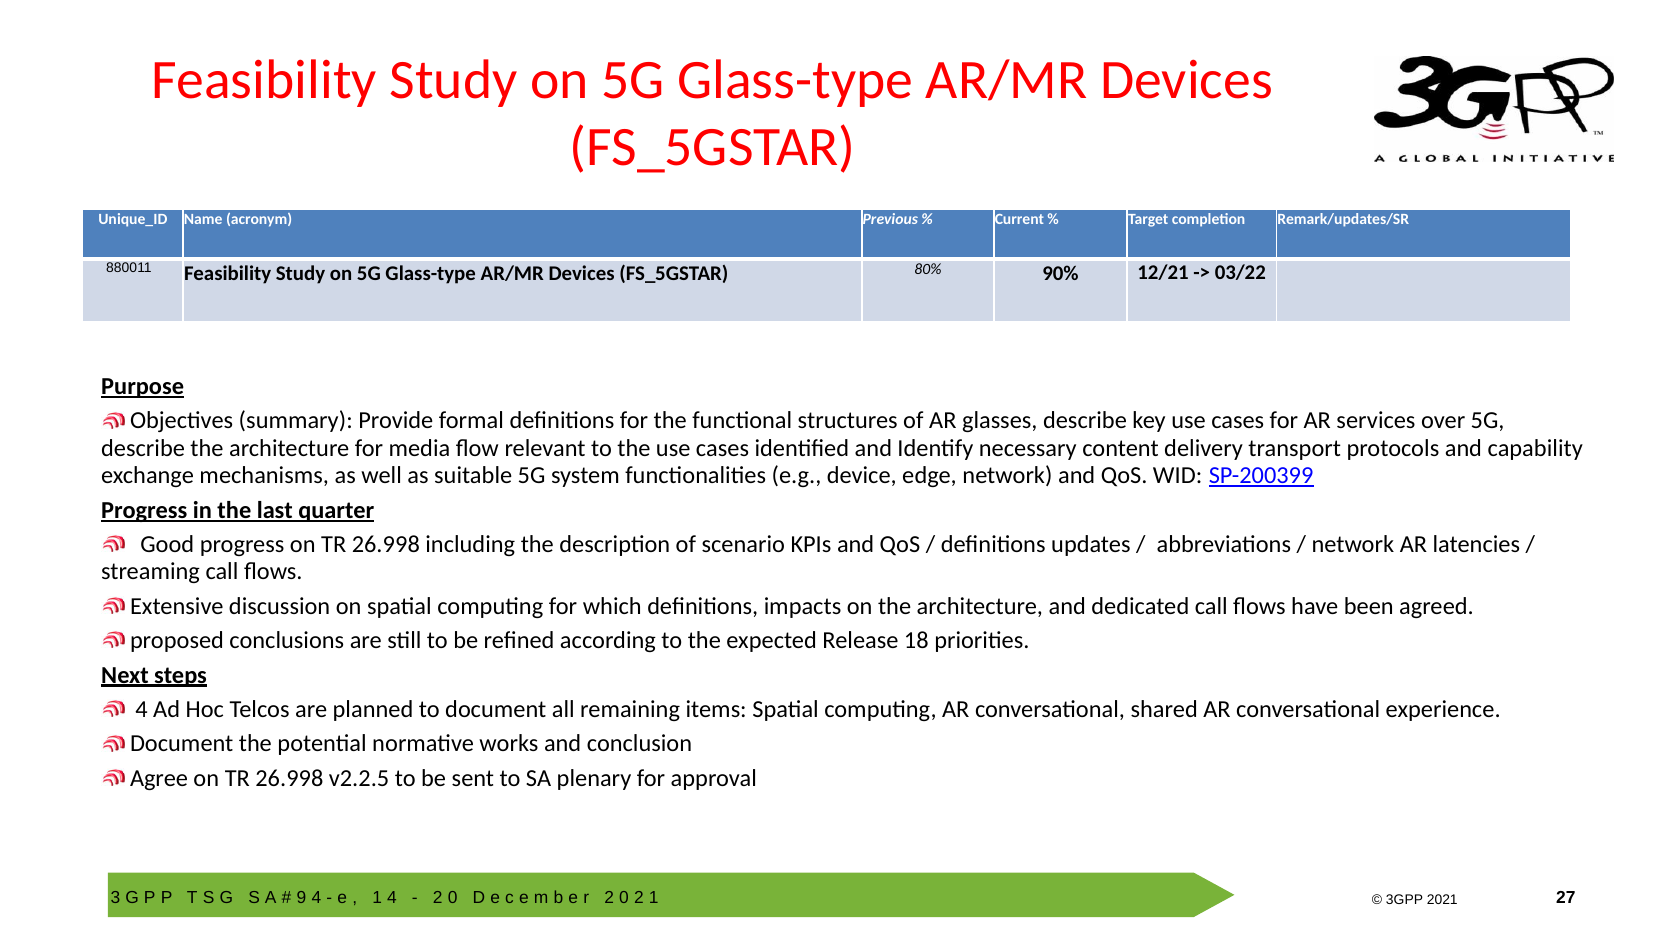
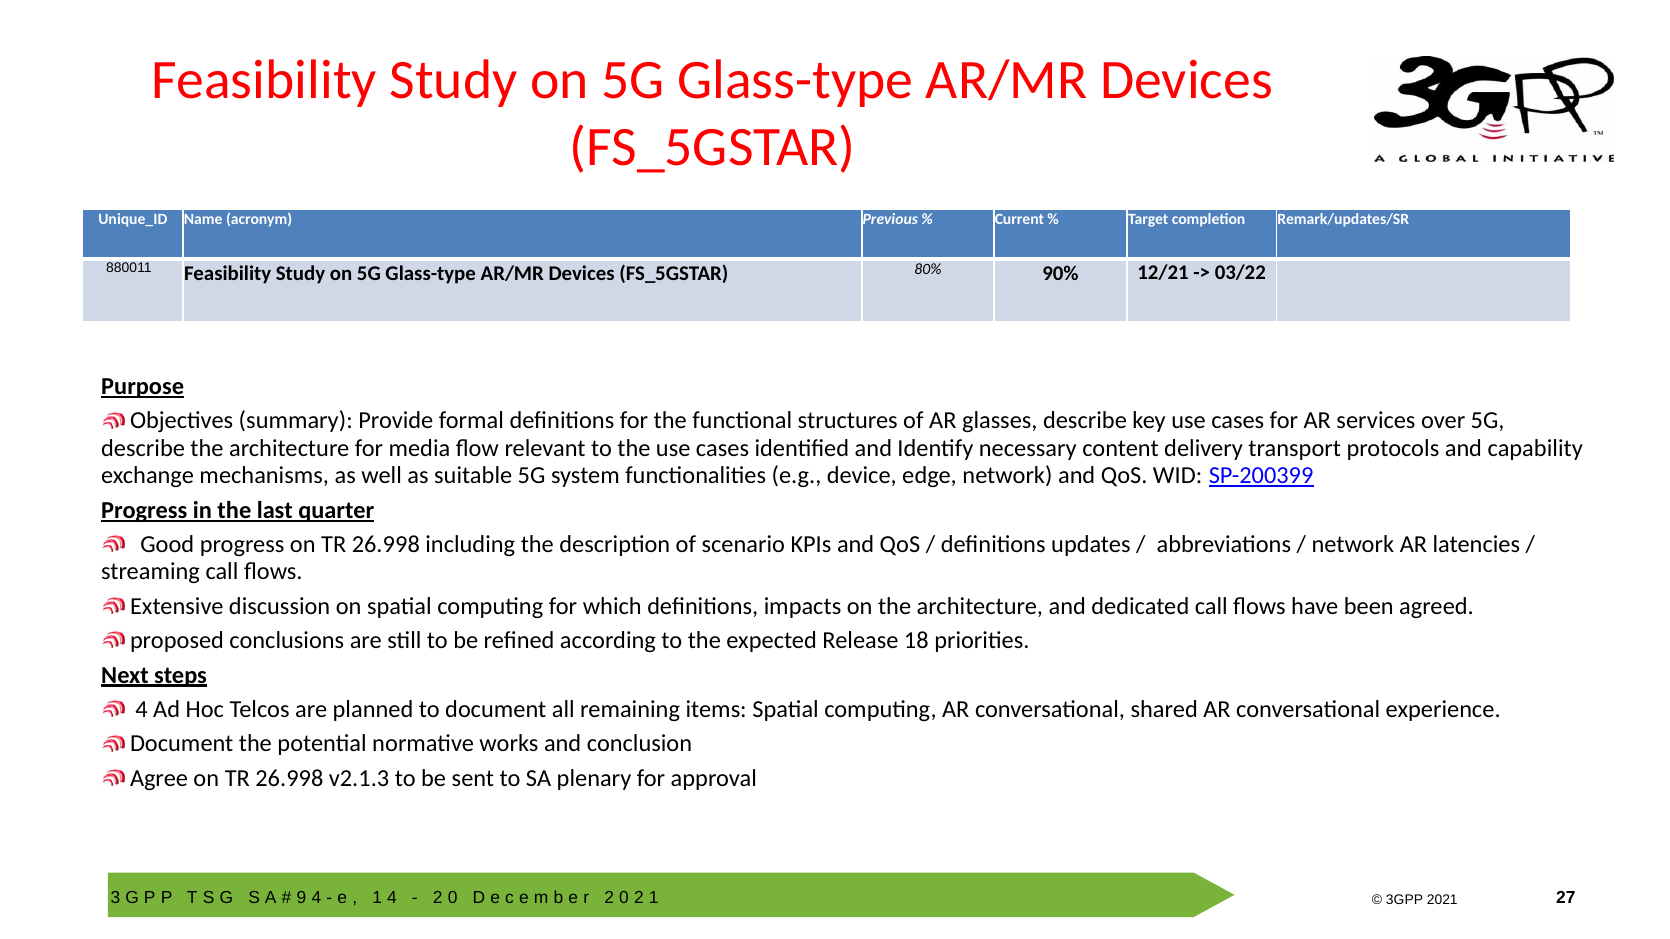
v2.2.5: v2.2.5 -> v2.1.3 (359, 779)
